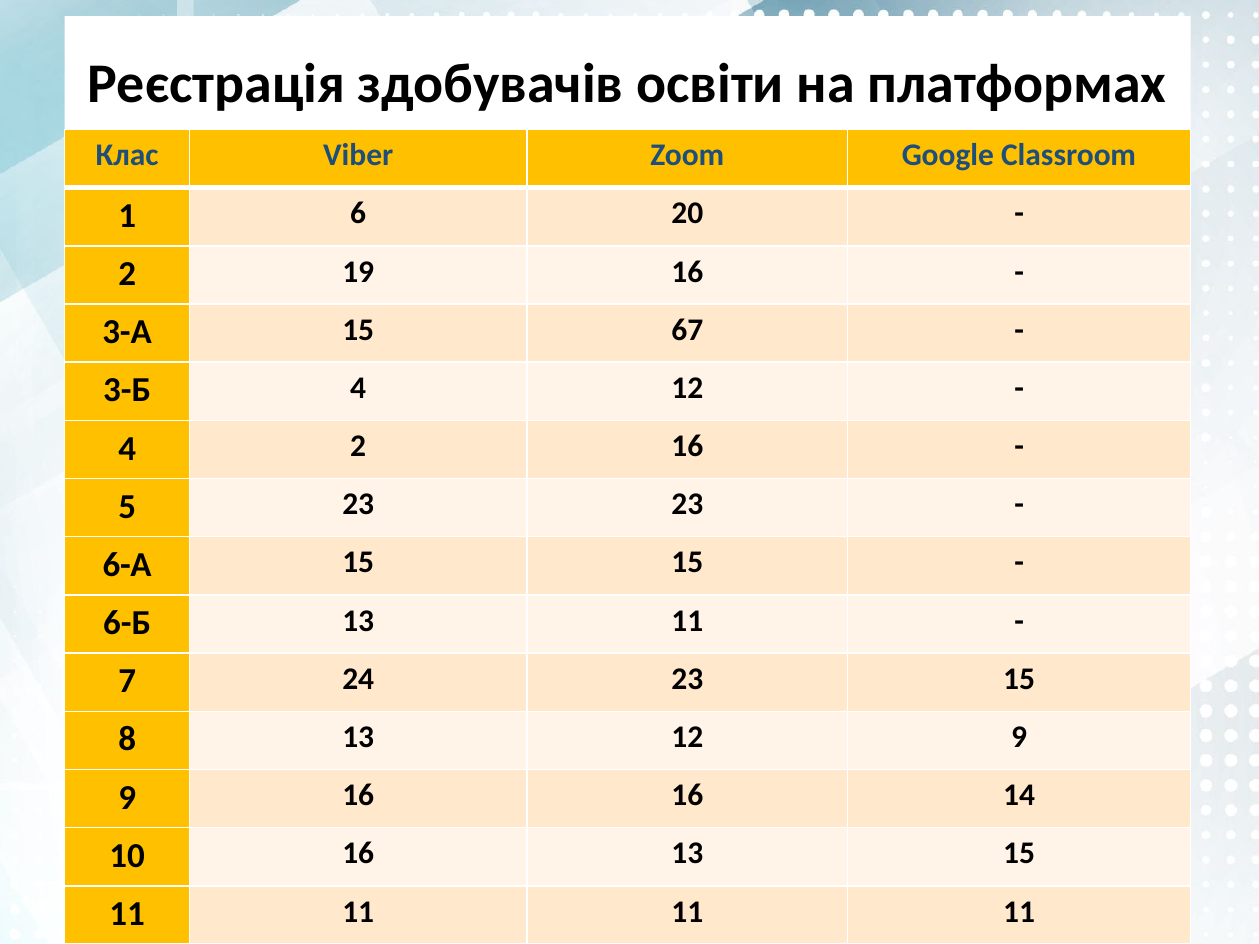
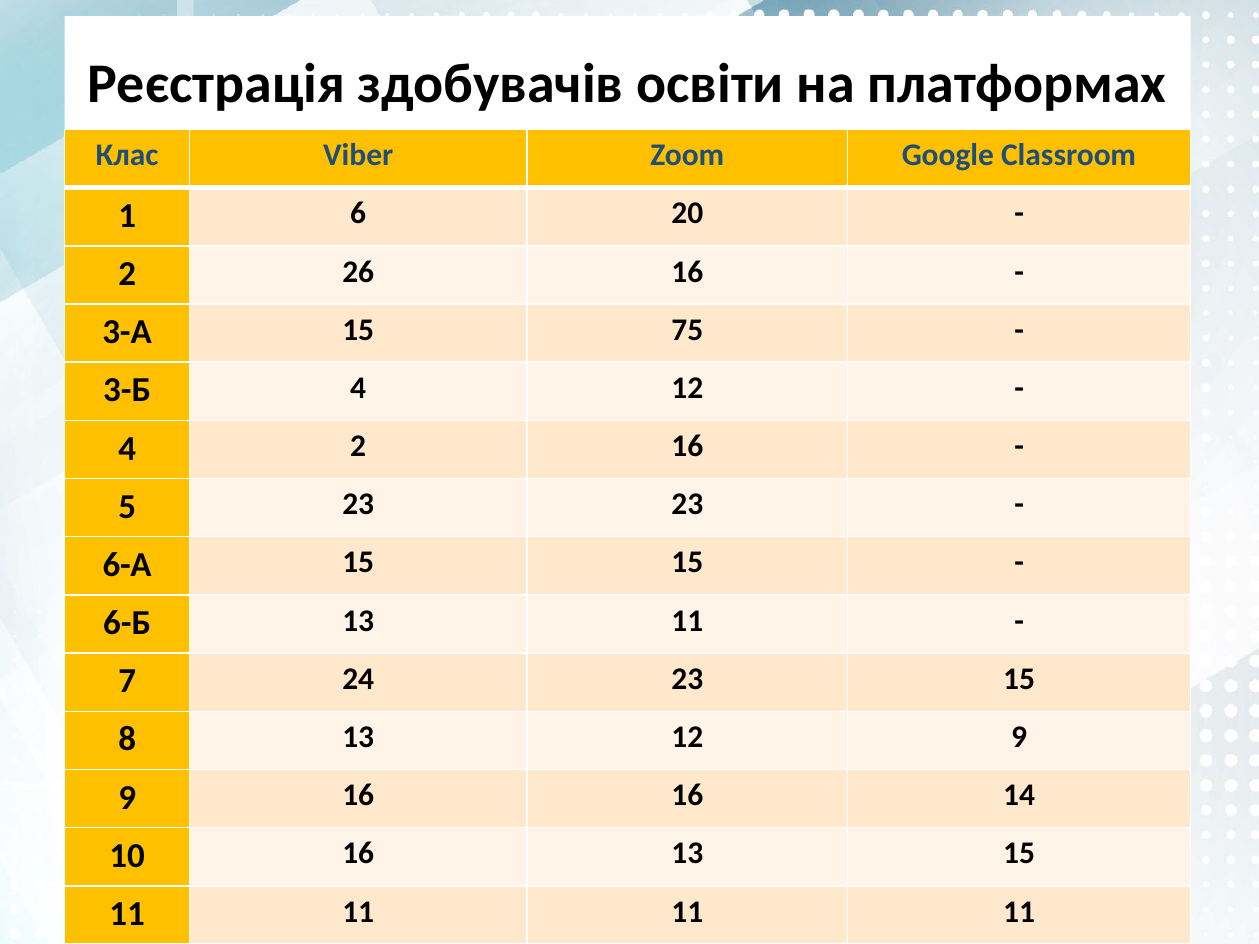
19: 19 -> 26 (358, 272)
67: 67 -> 75 (687, 330)
